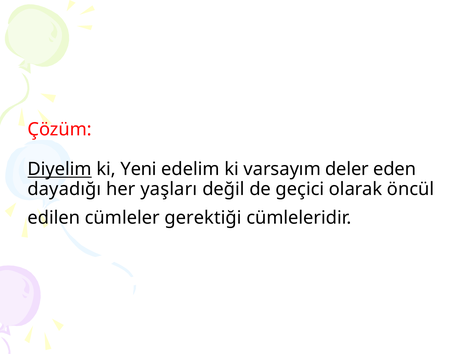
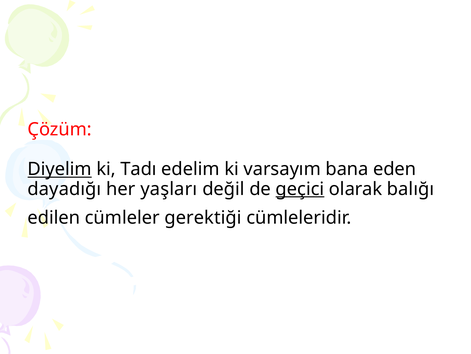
Yeni: Yeni -> Tadı (139, 169)
deler: deler -> bana (347, 169)
geçici underline: none -> present (300, 189)
öncül: öncül -> balığı (411, 189)
